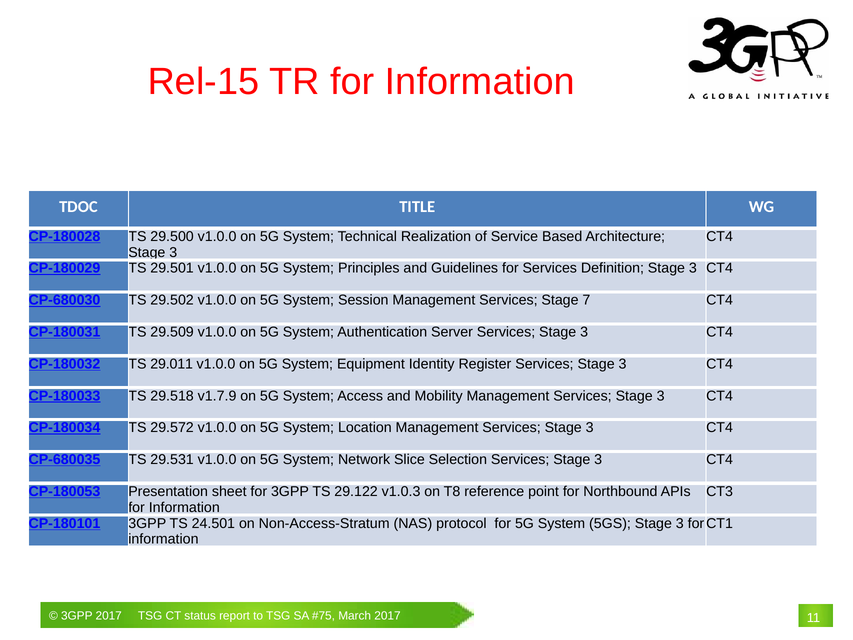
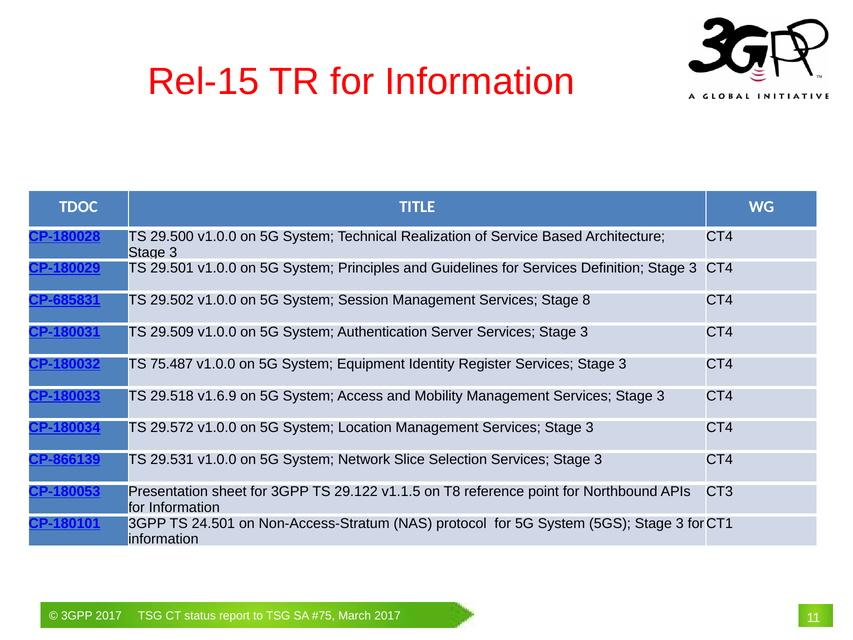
CP-680030: CP-680030 -> CP-685831 (64, 300)
7: 7 -> 8 (586, 300)
29.011: 29.011 -> 75.487 (172, 364)
v1.7.9: v1.7.9 -> v1.6.9 (217, 396)
CP-680035: CP-680035 -> CP-866139 (64, 459)
v1.0.3: v1.0.3 -> v1.1.5 (401, 491)
